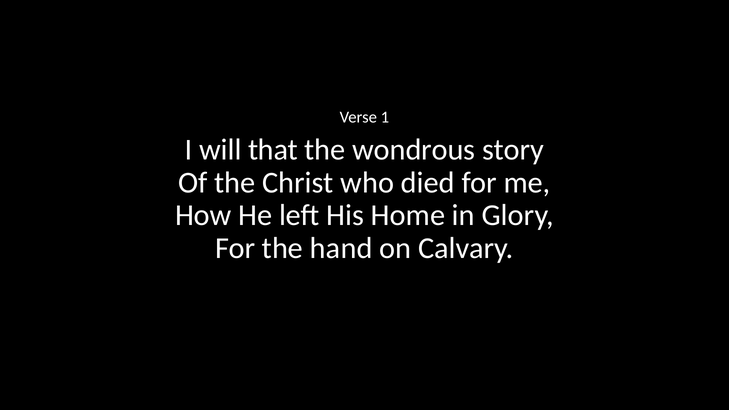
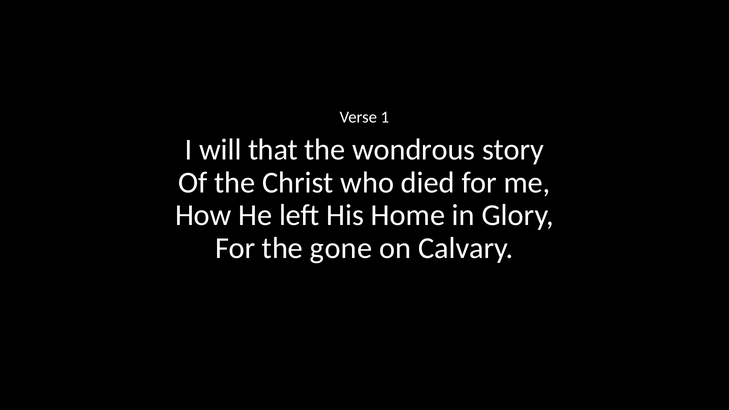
hand: hand -> gone (341, 248)
